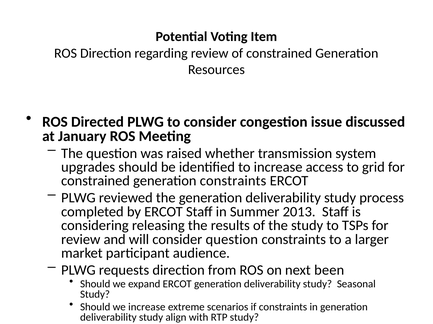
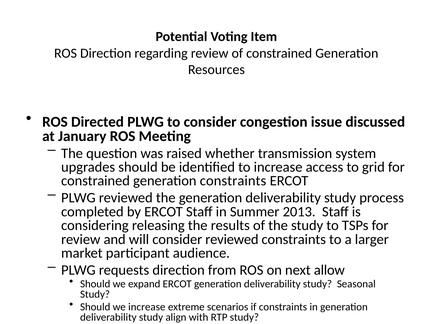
consider question: question -> reviewed (232, 240)
been: been -> allow (329, 271)
